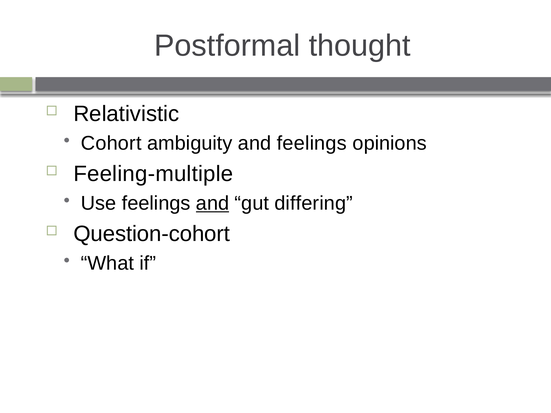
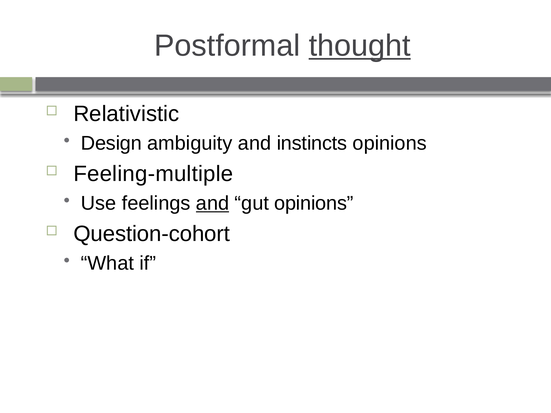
thought underline: none -> present (360, 46)
Cohort: Cohort -> Design (111, 143)
and feelings: feelings -> instincts (312, 143)
gut differing: differing -> opinions (314, 203)
